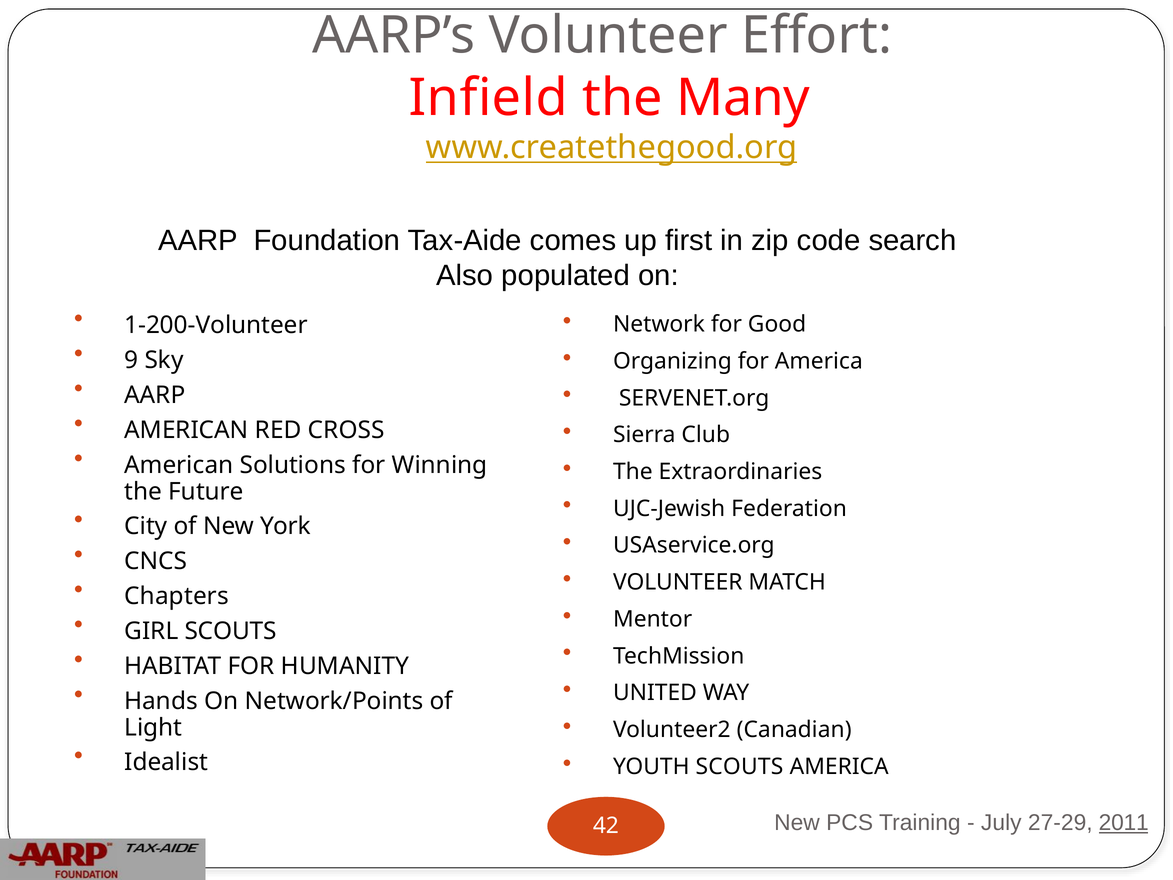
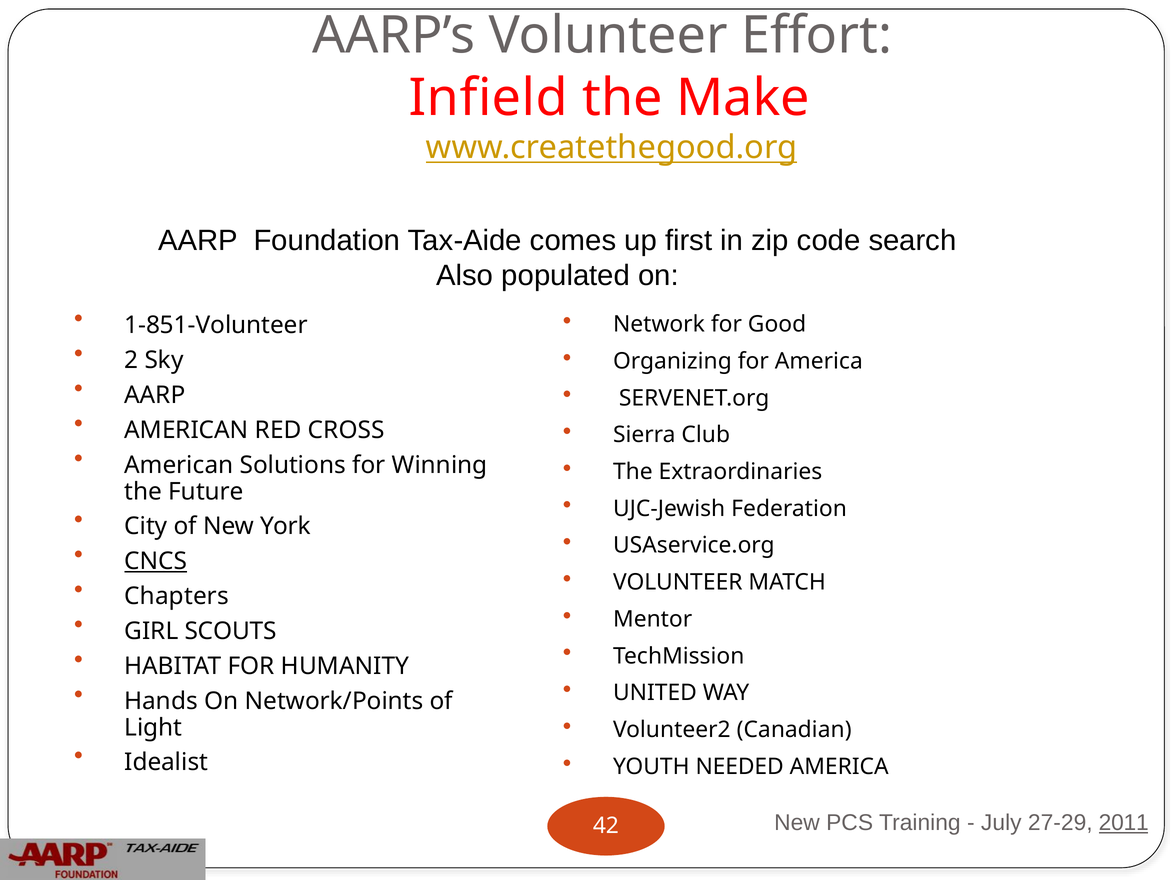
Many: Many -> Make (743, 98)
1-200-Volunteer: 1-200-Volunteer -> 1-851-Volunteer (216, 325)
9: 9 -> 2 (131, 360)
CNCS underline: none -> present (156, 561)
YOUTH SCOUTS: SCOUTS -> NEEDED (740, 766)
